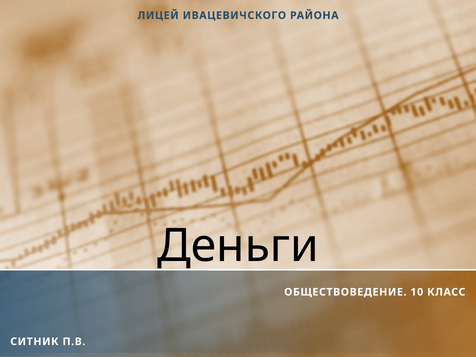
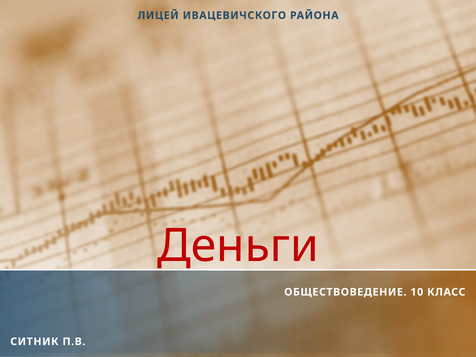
Деньги colour: black -> red (238, 246)
